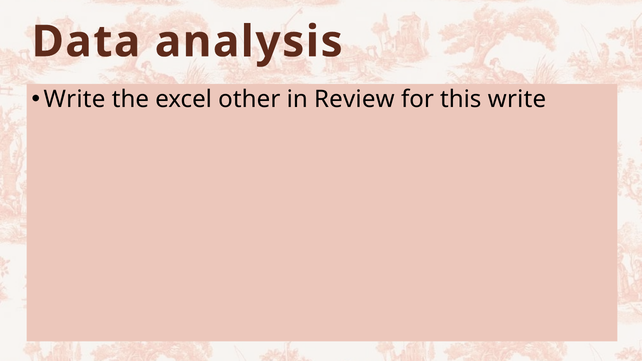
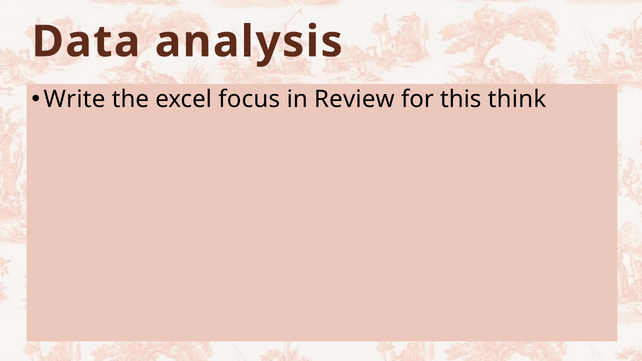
other: other -> focus (249, 99)
this write: write -> think (517, 99)
